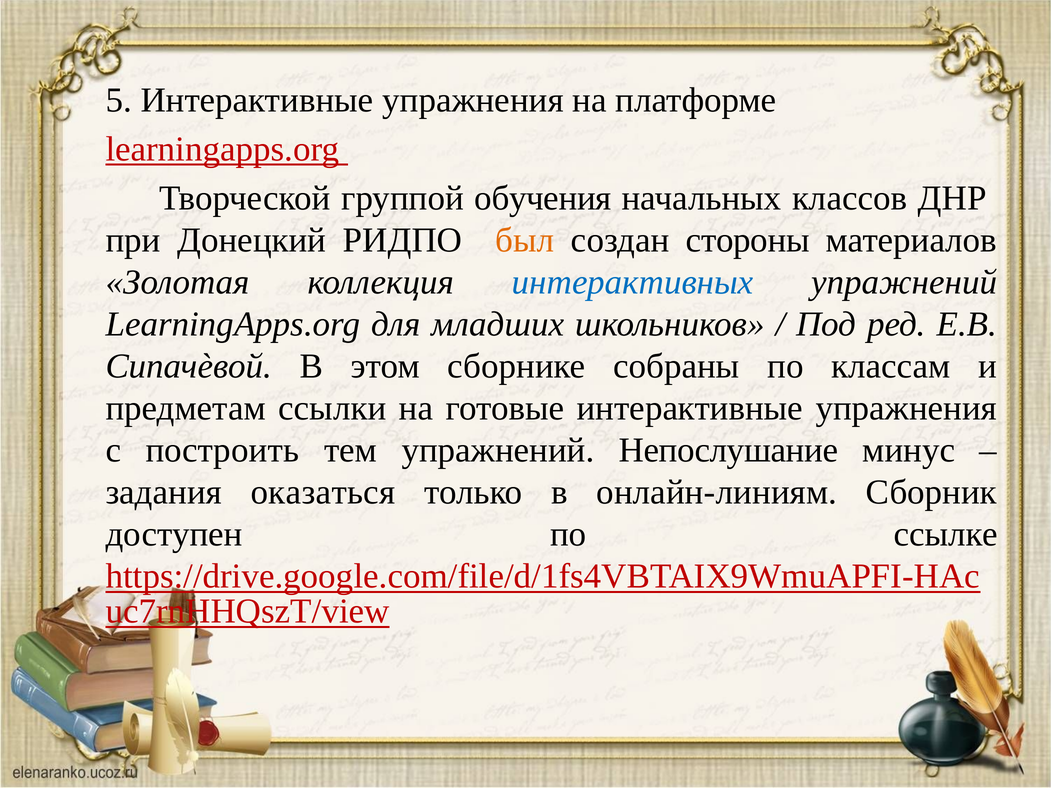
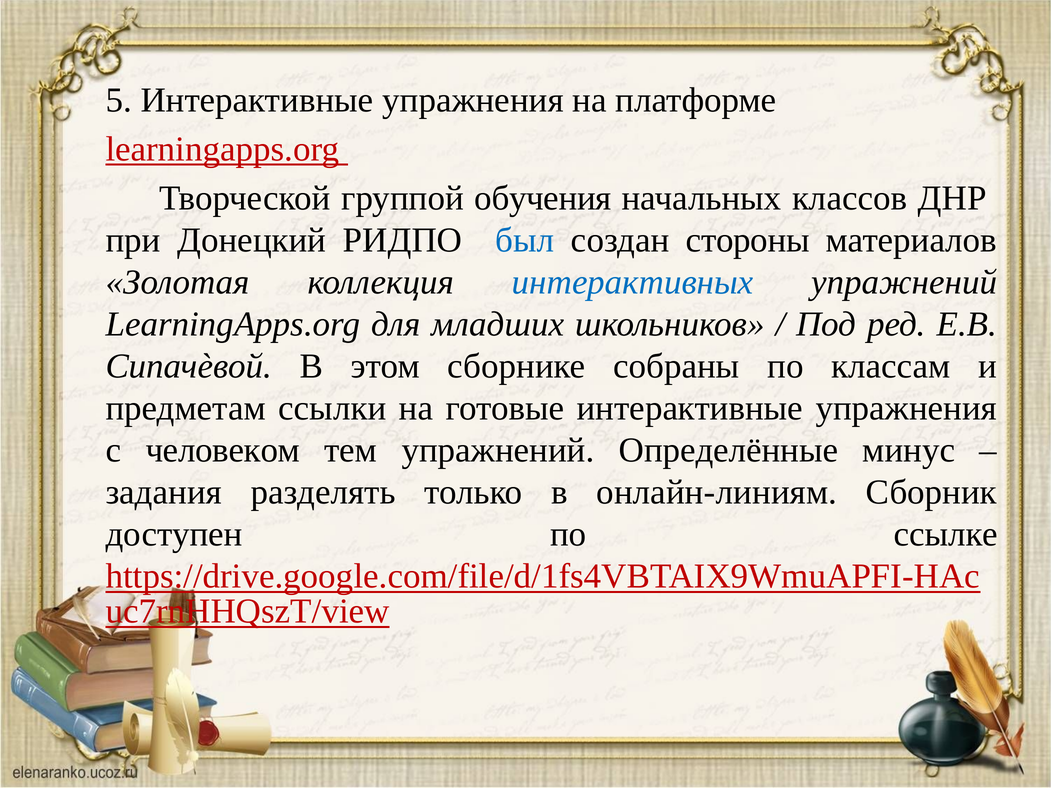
был colour: orange -> blue (525, 240)
построить: построить -> человеком (223, 450)
Непослушание: Непослушание -> Определённые (728, 450)
оказаться: оказаться -> разделять (323, 492)
